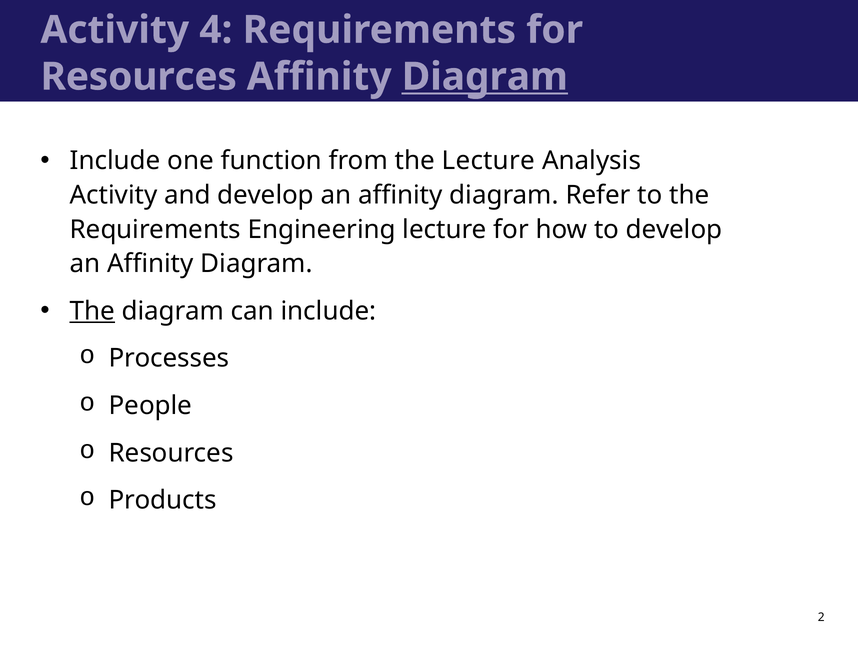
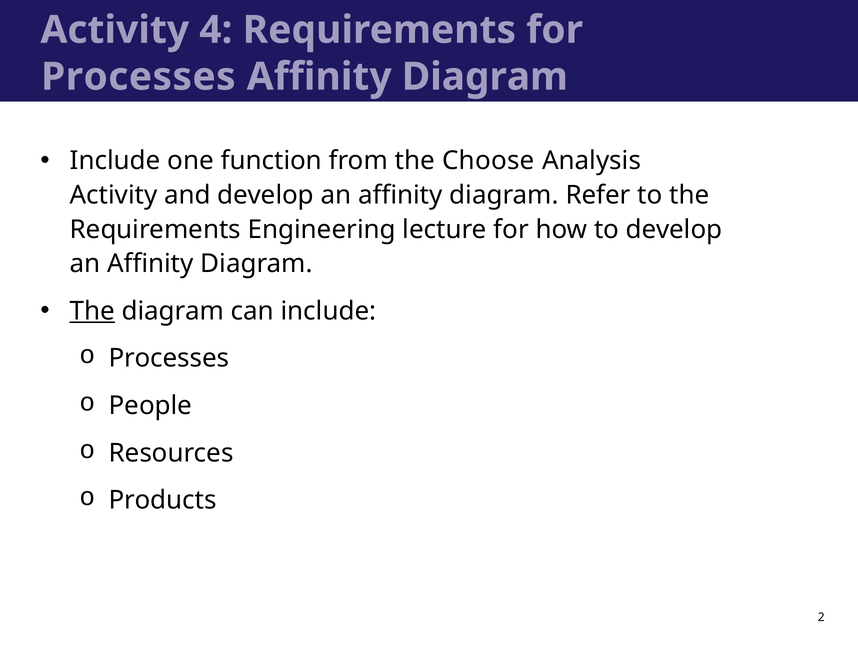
Resources: Resources -> Processes (138, 77)
Diagram underline: present -> none (485, 77)
the Lecture: Lecture -> Choose (488, 161)
